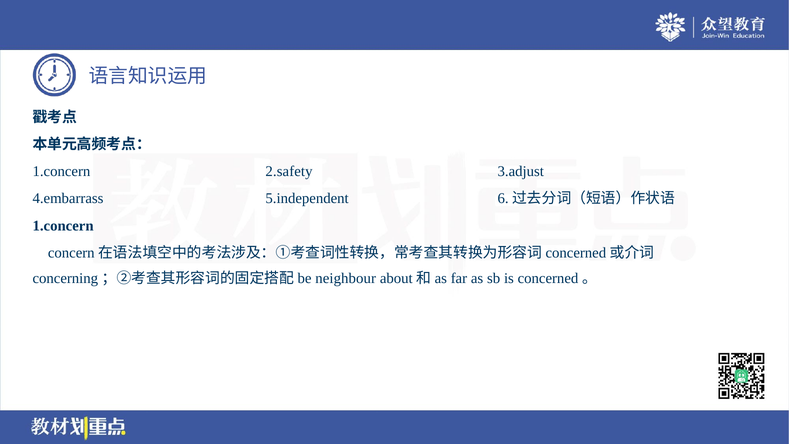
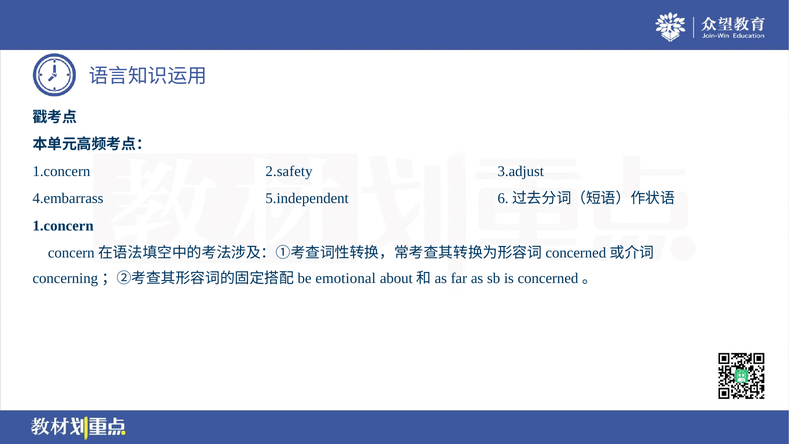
neighbour: neighbour -> emotional (346, 278)
